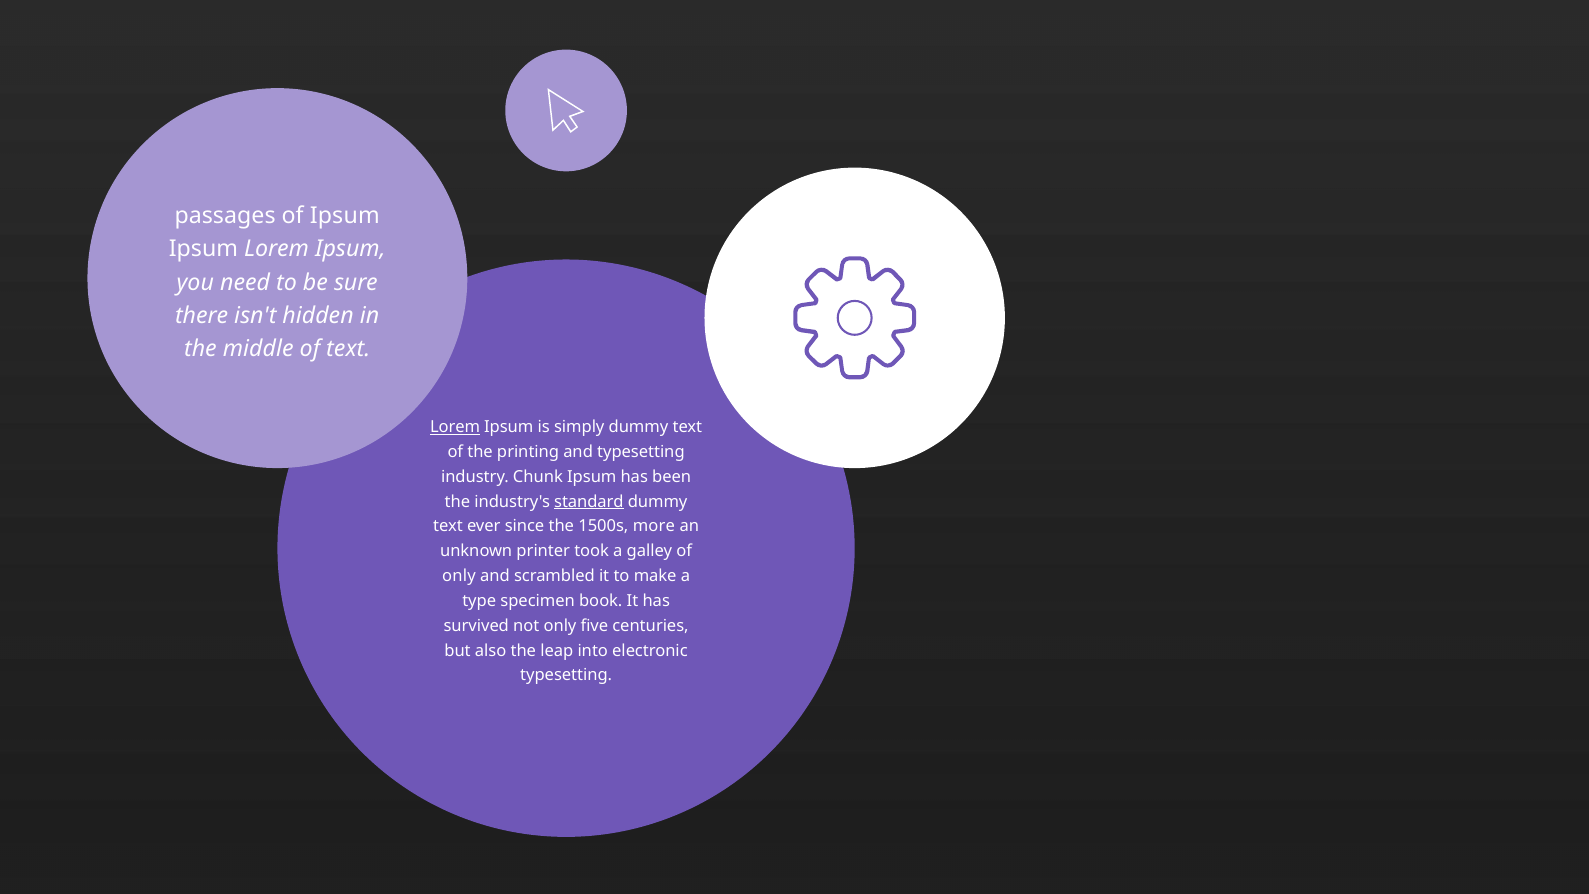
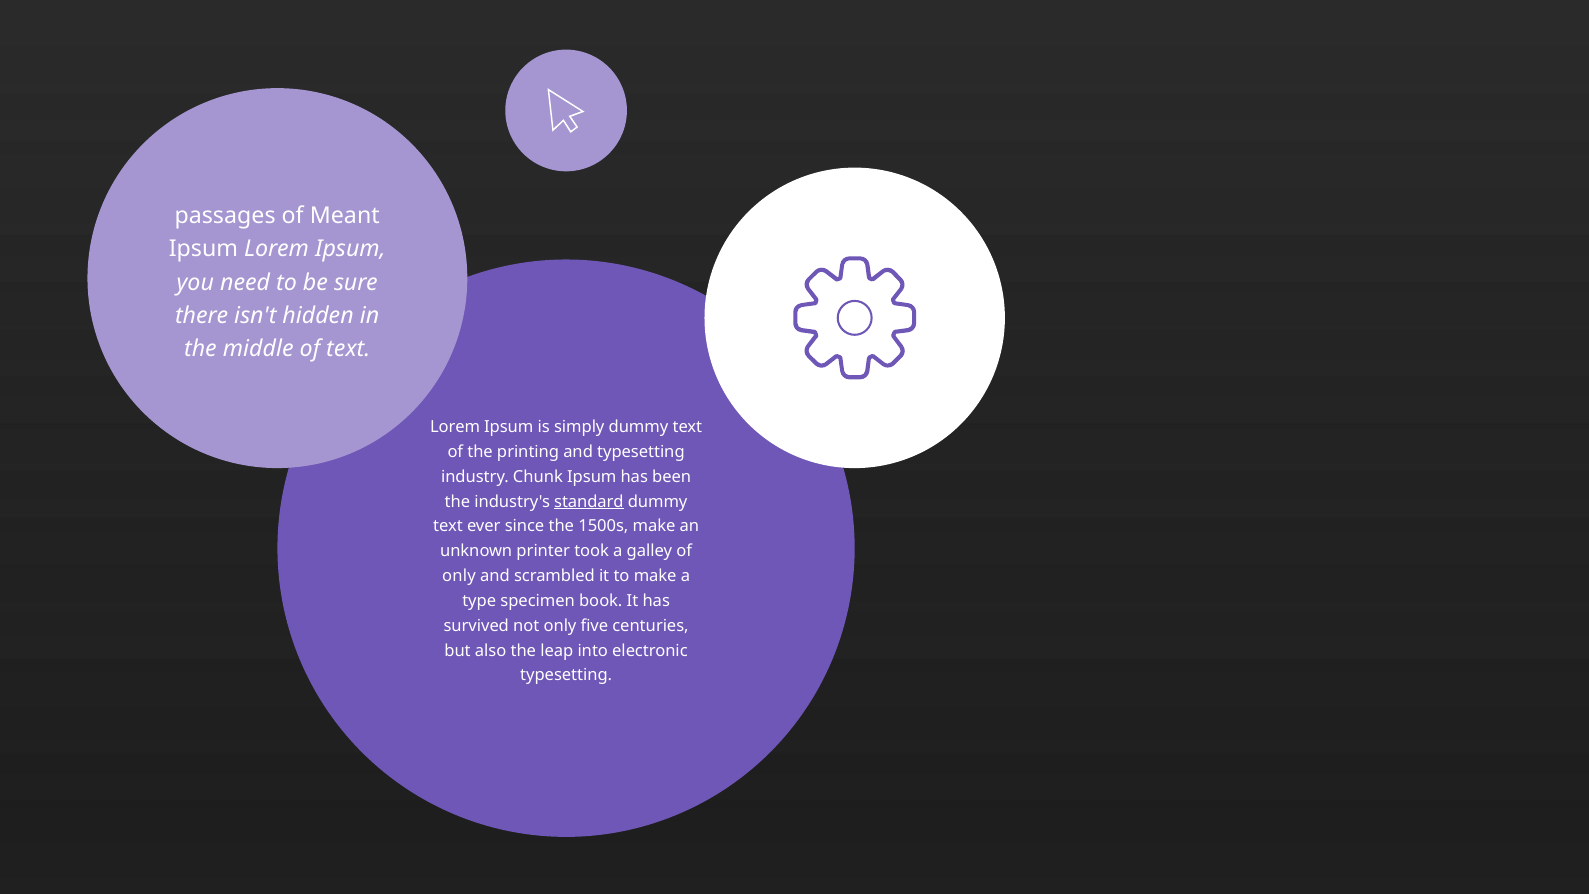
of Ipsum: Ipsum -> Meant (345, 216)
Lorem underline: present -> none (455, 427)
1500s more: more -> make (654, 526)
